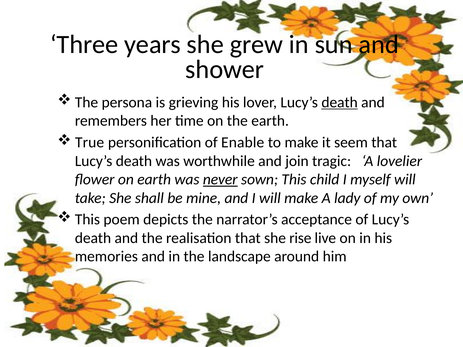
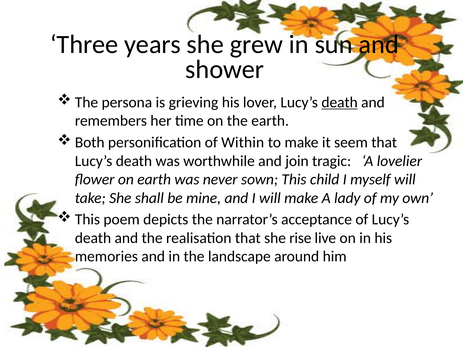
True: True -> Both (90, 143)
Enable: Enable -> Within (243, 143)
never underline: present -> none (220, 180)
